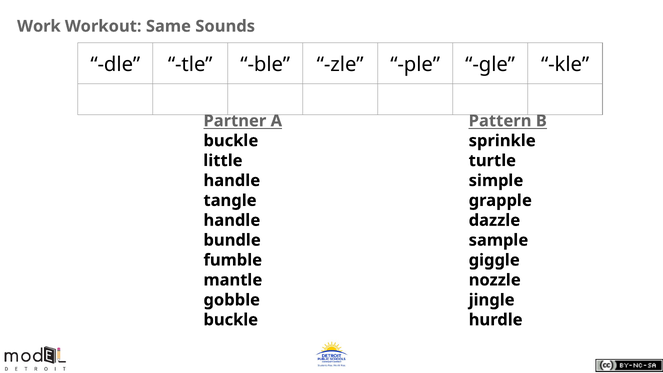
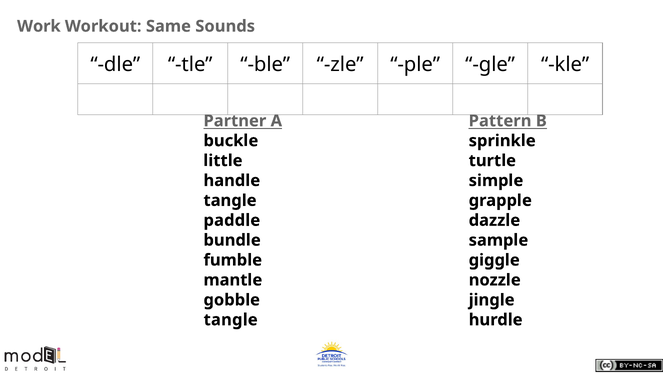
handle: handle -> paddle (232, 220)
buckle: buckle -> tangle (231, 320)
